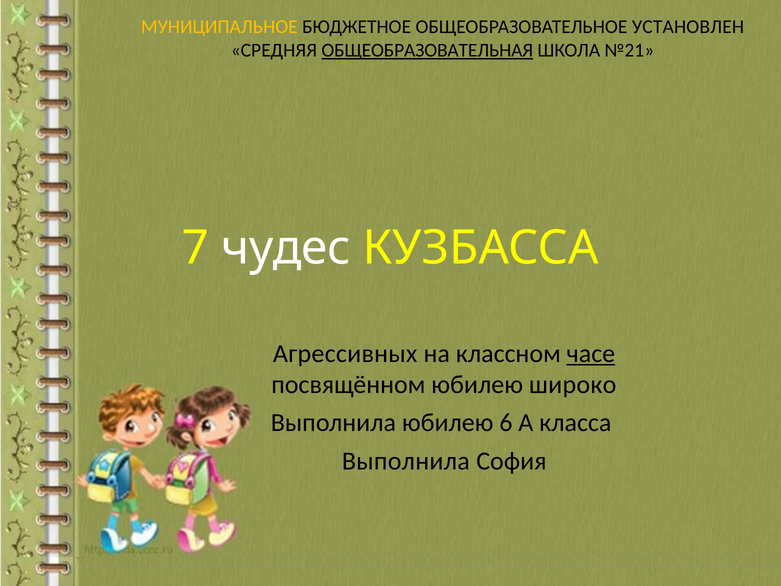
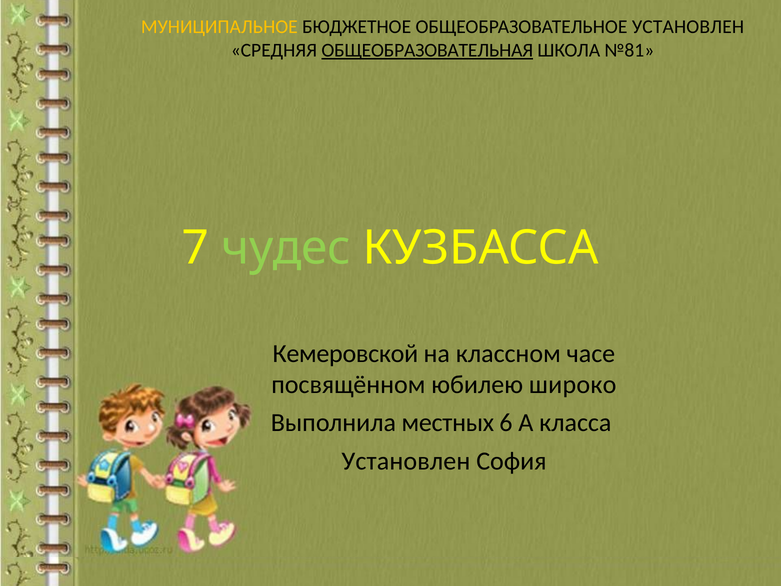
№21: №21 -> №81 (629, 50)
чудес colour: white -> light green (286, 248)
Агрессивных: Агрессивных -> Кемеровской (345, 353)
часе underline: present -> none (591, 353)
Выполнила юбилею: юбилею -> местных (448, 423)
Выполнила: Выполнила -> Установлен (406, 461)
